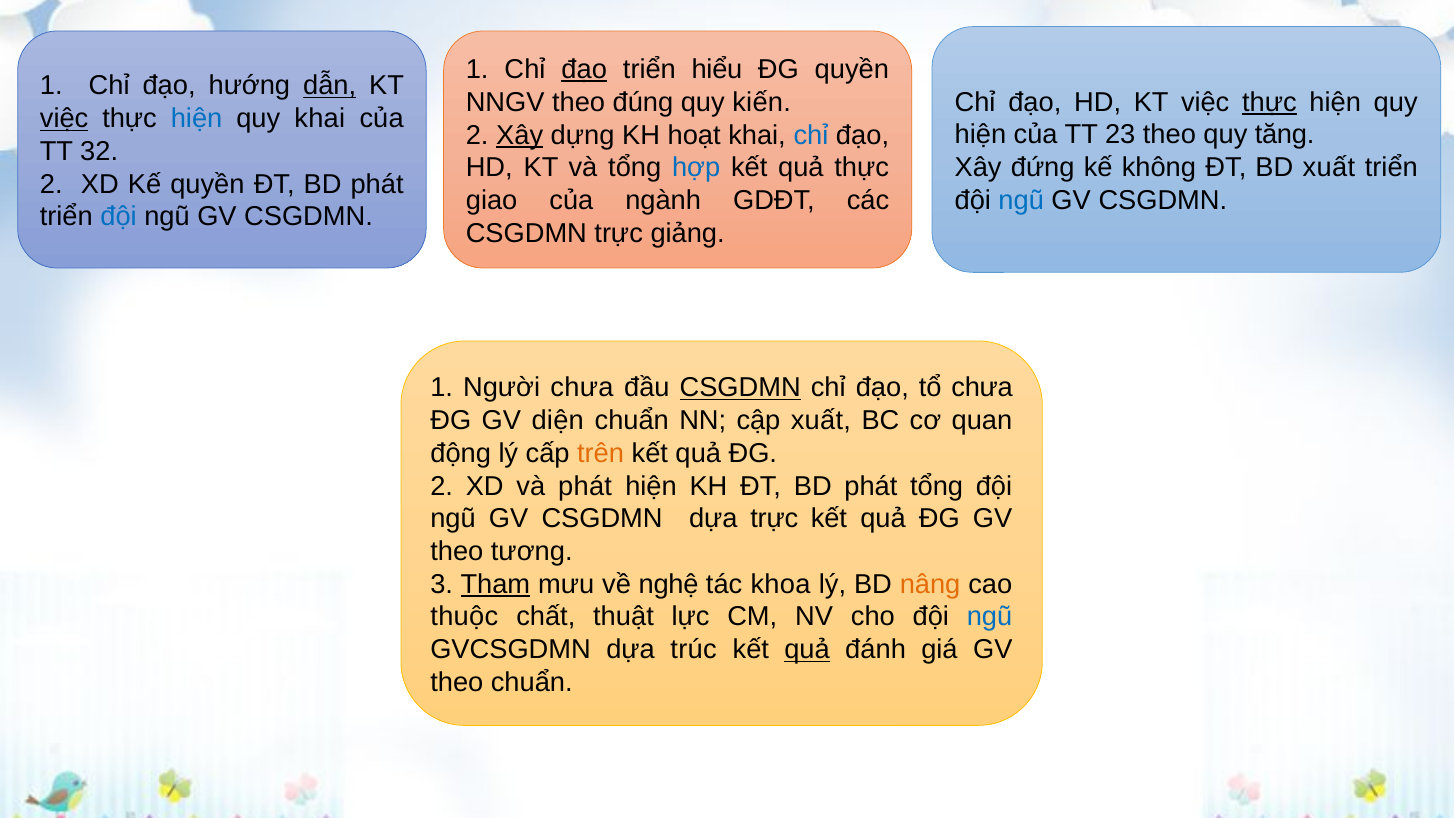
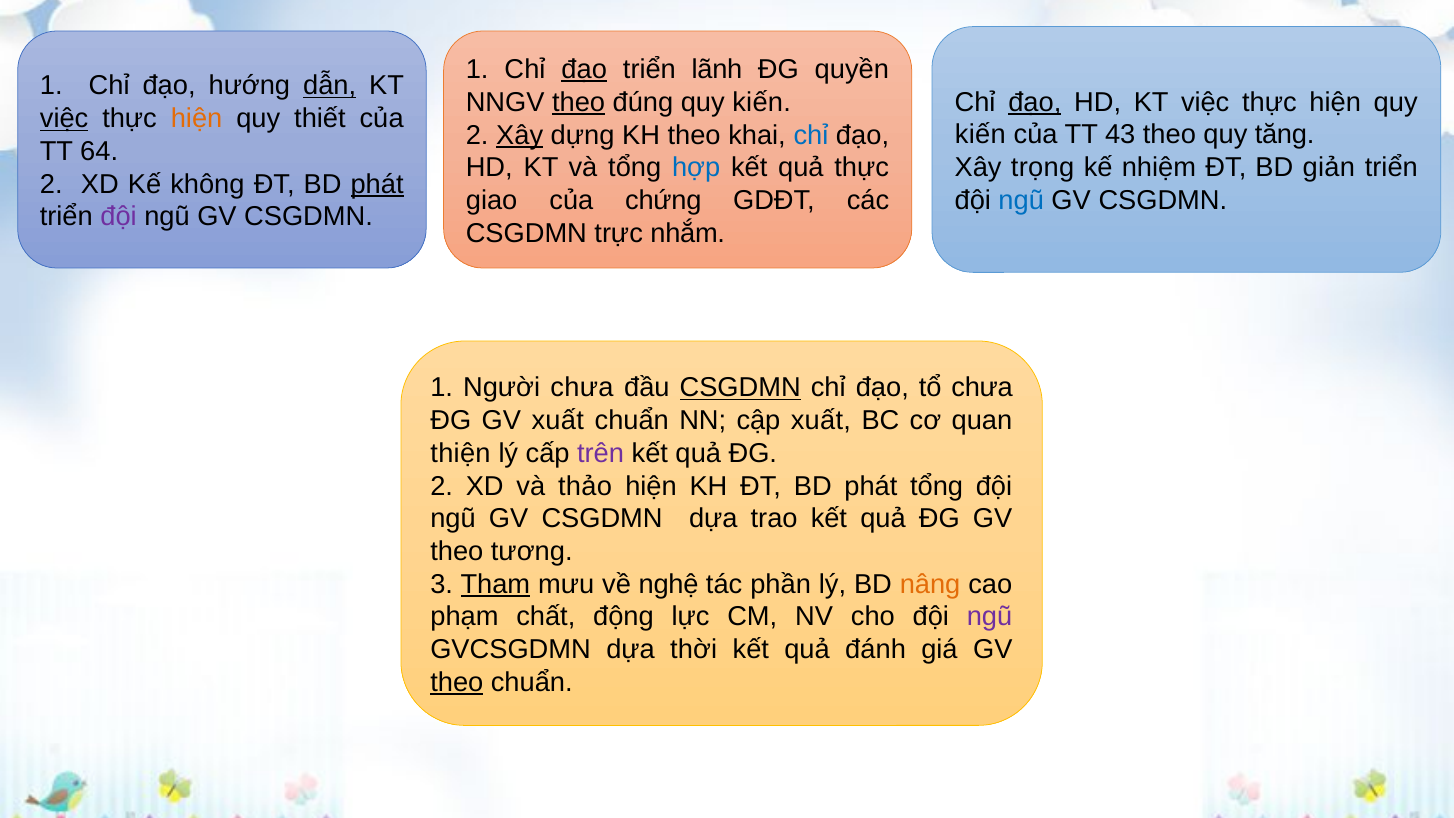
hiểu: hiểu -> lãnh (717, 70)
đạo underline: none -> present (1035, 102)
thực underline: present -> none (1269, 102)
theo underline: none -> present (579, 102)
hiện colour: blue -> orange (197, 119)
quy khai: khai -> thiết (320, 119)
hiện: hiện -> kiến (980, 135)
23: 23 -> 43 (1120, 135)
KH hoạt: hoạt -> theo (694, 135)
32: 32 -> 64 (99, 151)
đứng: đứng -> trọng (1043, 168)
không: không -> nhiệm (1159, 168)
BD xuất: xuất -> giản (1329, 168)
Kế quyền: quyền -> không (207, 184)
phát underline: none -> present (377, 184)
ngành: ngành -> chứng (663, 200)
đội colour: blue -> purple (119, 217)
giảng: giảng -> nhắm (688, 233)
GV diện: diện -> xuất (558, 421)
động: động -> thiện (461, 453)
trên colour: orange -> purple (601, 453)
và phát: phát -> thảo (585, 486)
dựa trực: trực -> trao (774, 519)
khoa: khoa -> phần (781, 584)
thuộc: thuộc -> phạm (464, 617)
thuật: thuật -> động (623, 617)
ngũ colour: blue -> purple (990, 617)
trúc: trúc -> thời (694, 650)
quả underline: present -> none (807, 650)
theo underline: none -> present (457, 682)
